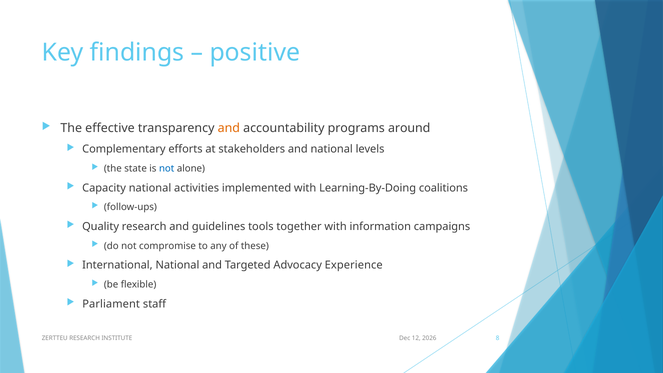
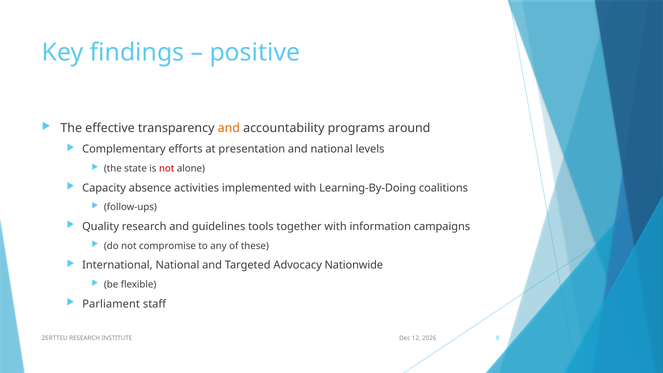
stakeholders: stakeholders -> presentation (252, 149)
not colour: blue -> red (167, 168)
Capacity national: national -> absence (150, 188)
Experience: Experience -> Nationwide (354, 265)
